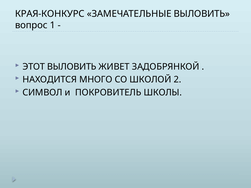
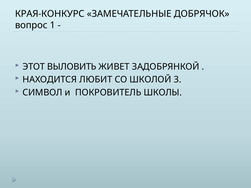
ЗАМЕЧАТЕЛЬНЫЕ ВЫЛОВИТЬ: ВЫЛОВИТЬ -> ДОБРЯЧОК (202, 14)
МНОГО: МНОГО -> ЛЮБИТ (96, 80)
2: 2 -> 3 (178, 80)
